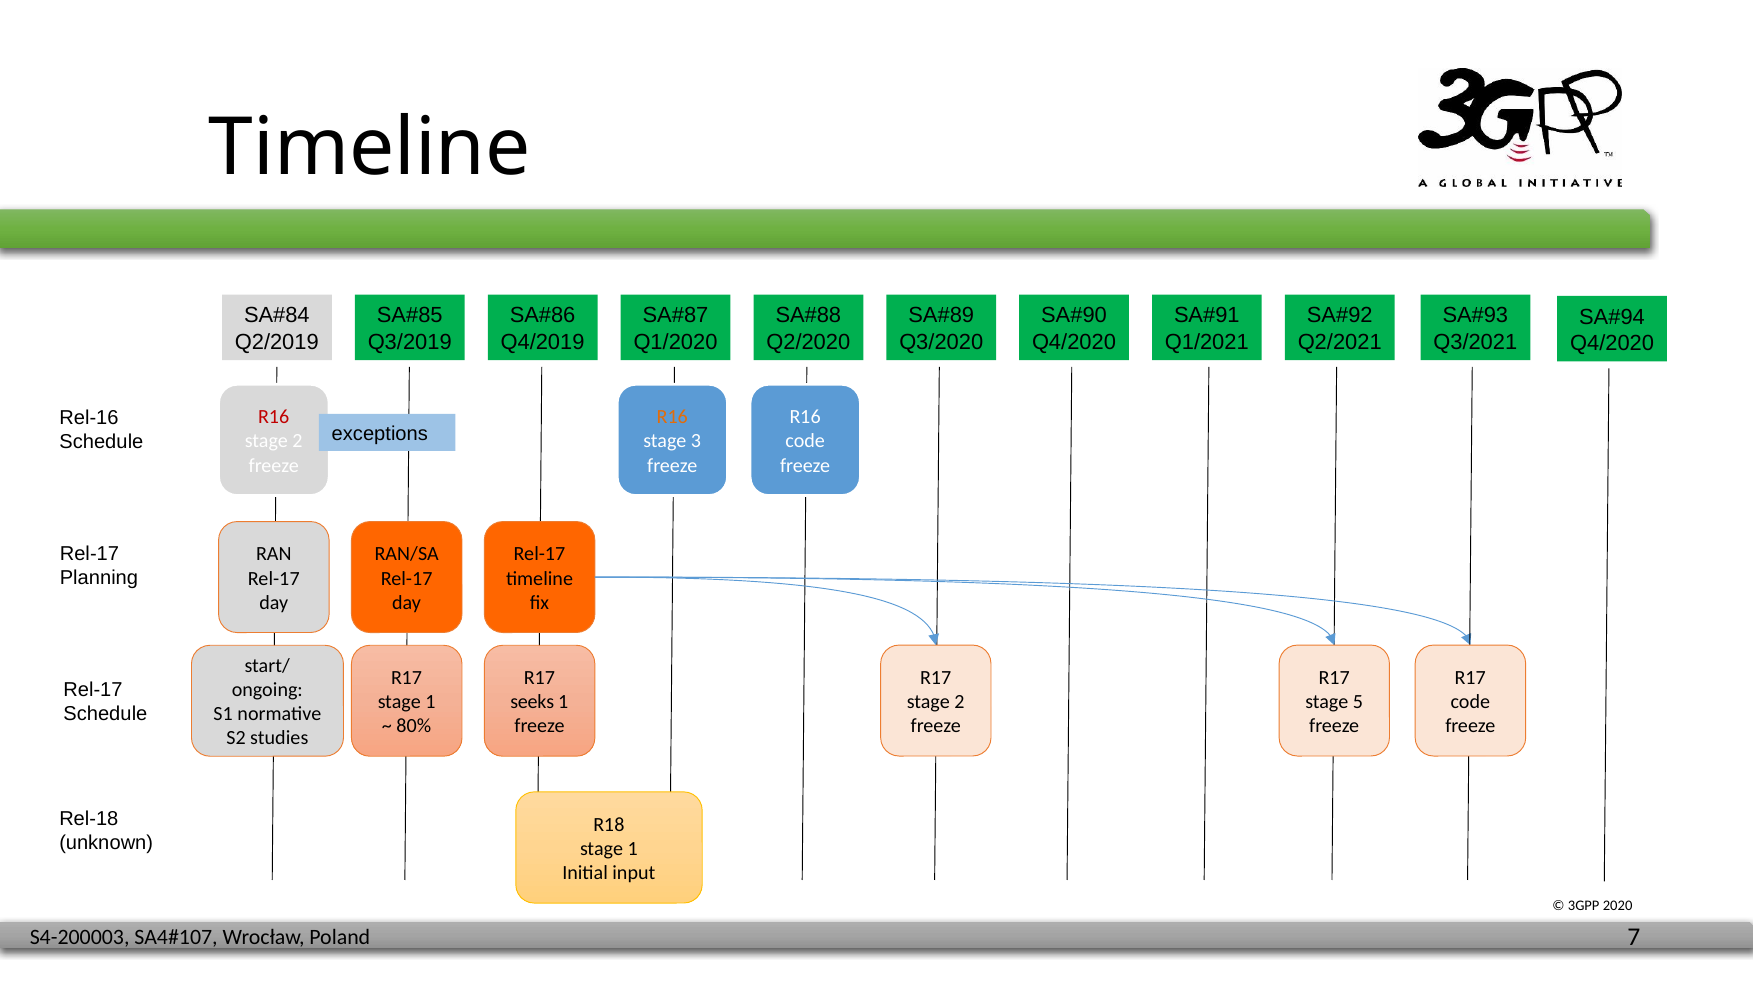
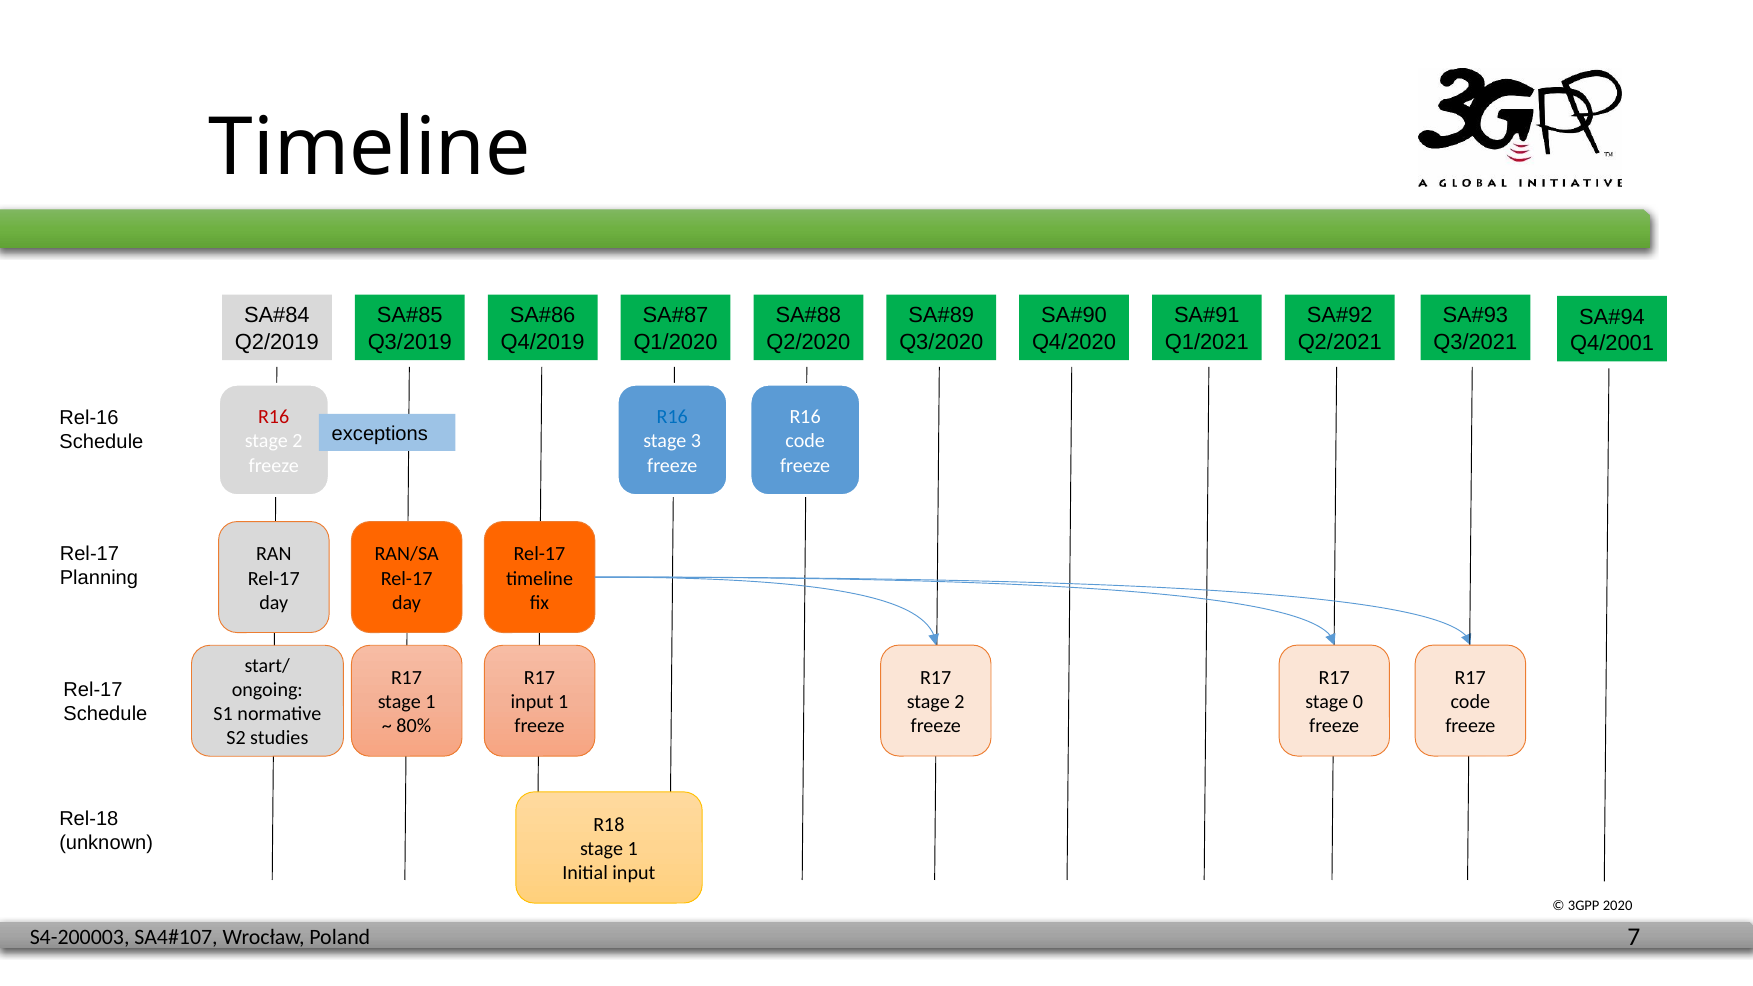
Q4/2020: Q4/2020 -> Q4/2001 (1612, 343)
R16 colour: orange -> blue (672, 417)
5: 5 -> 0 (1358, 702)
seeks: seeks -> input (532, 702)
